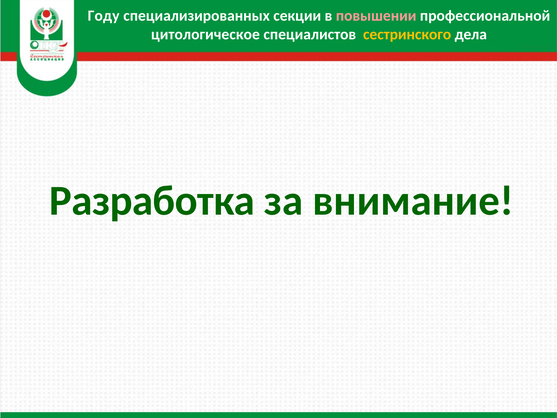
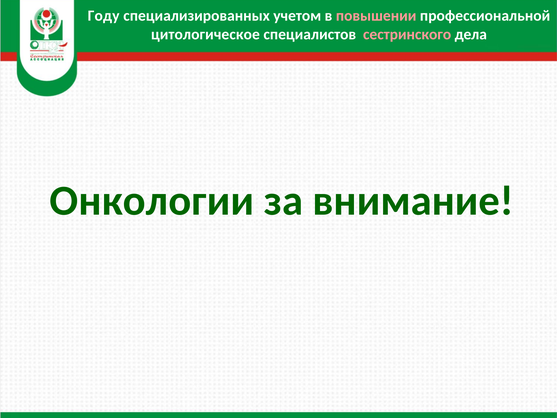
секции: секции -> учетом (297, 16)
сестринского colour: yellow -> pink (407, 34)
Разработка: Разработка -> Онкологии (152, 201)
